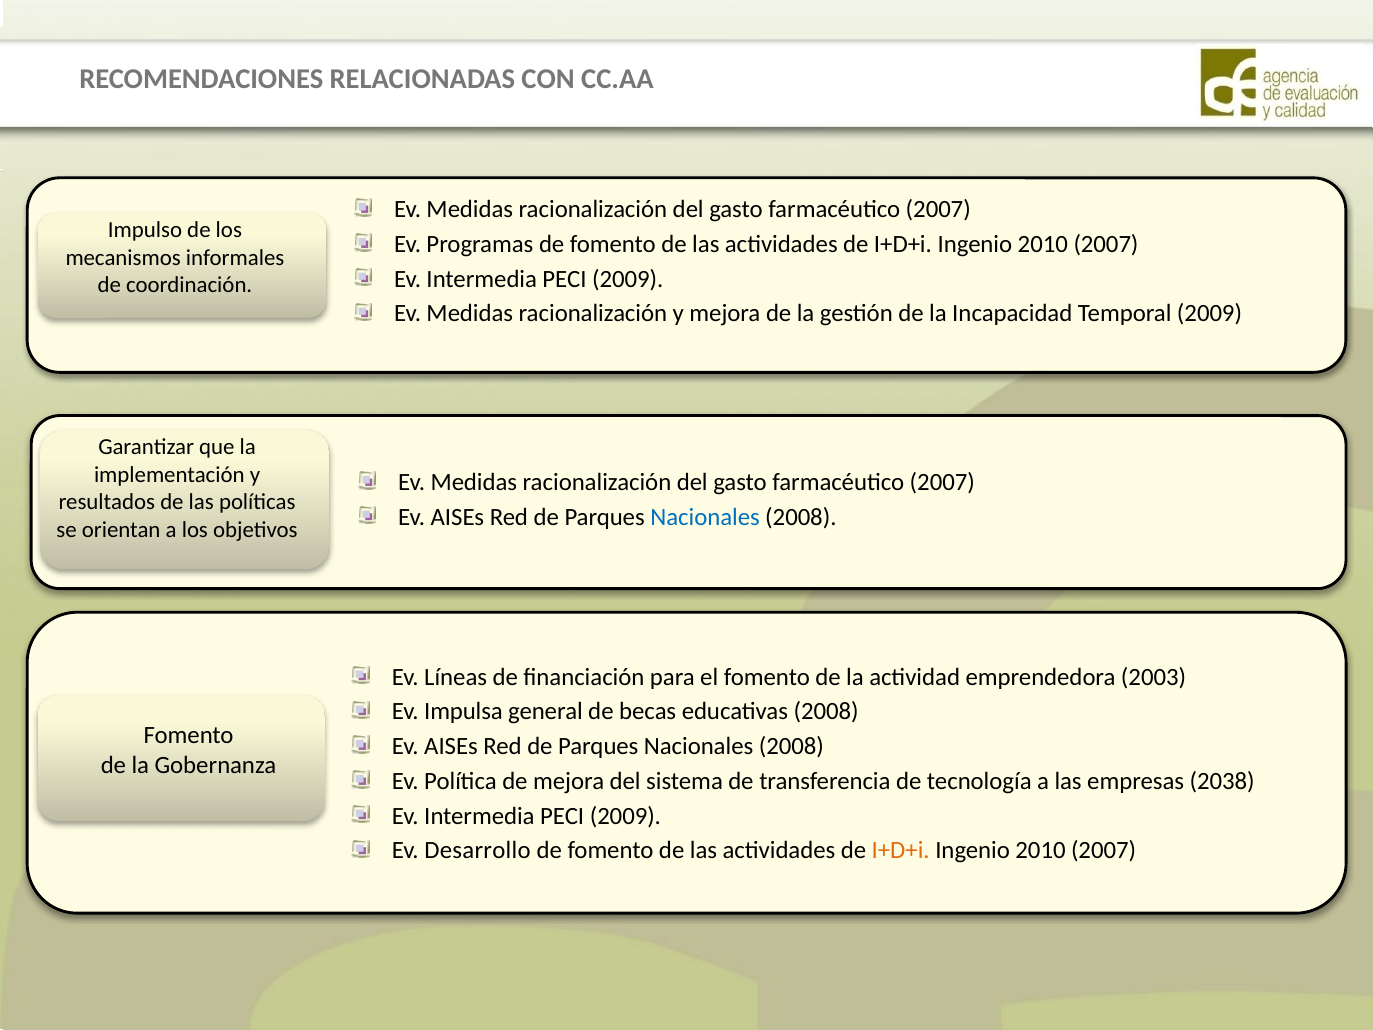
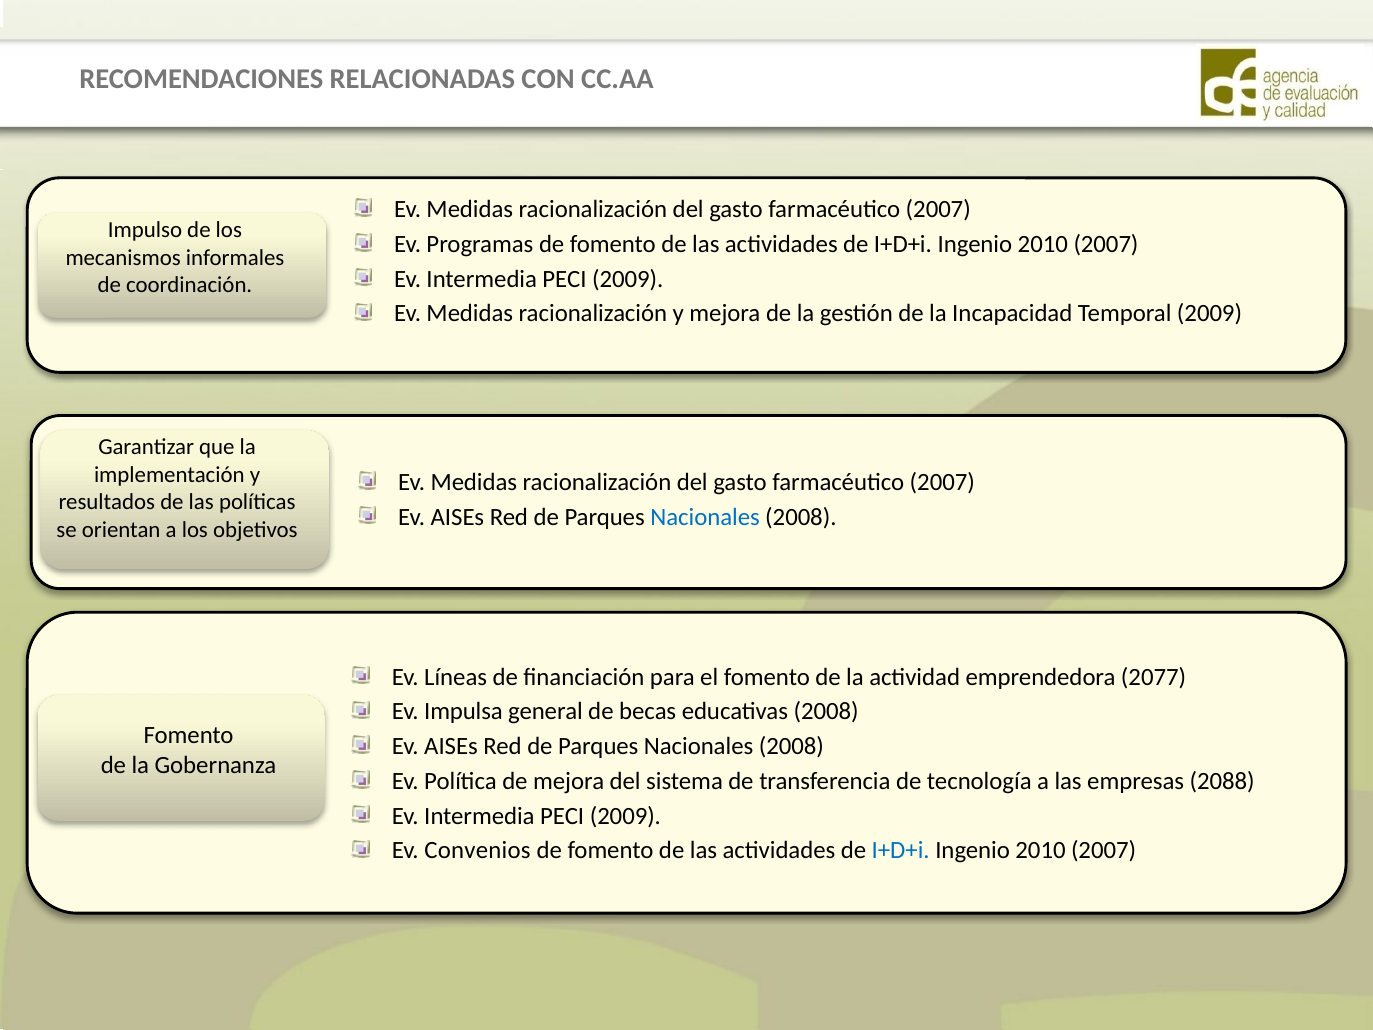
2003: 2003 -> 2077 (1154, 677)
2038: 2038 -> 2088 (1222, 781)
Desarrollo: Desarrollo -> Convenios (477, 850)
I+D+i colour: orange -> blue (901, 850)
